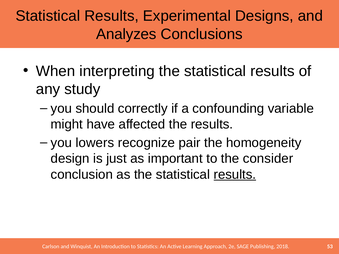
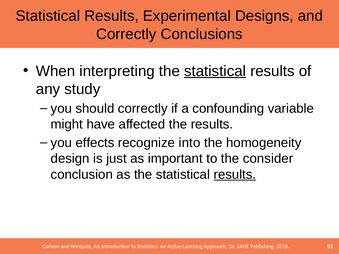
Analyzes: Analyzes -> Correctly (126, 34)
statistical underline: none -> present (215, 71)
lowers: lowers -> effects (95, 143)
pair: pair -> into (190, 143)
